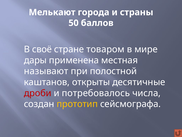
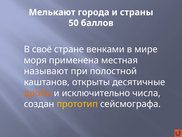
товаром: товаром -> венками (105, 49)
дары: дары -> моря (35, 60)
дроби colour: red -> orange (38, 93)
потребовалось: потребовалось -> исключительно (96, 93)
